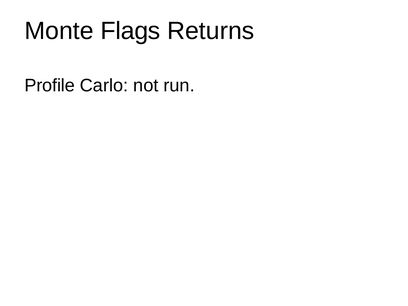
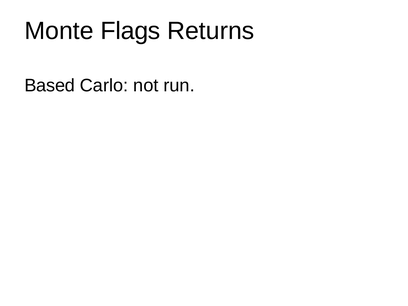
Profile: Profile -> Based (50, 86)
